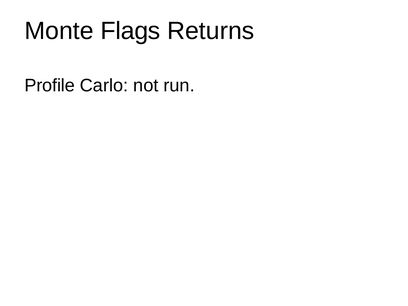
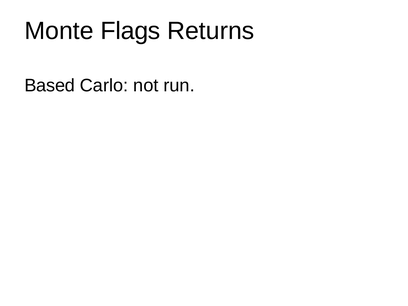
Profile: Profile -> Based (50, 86)
